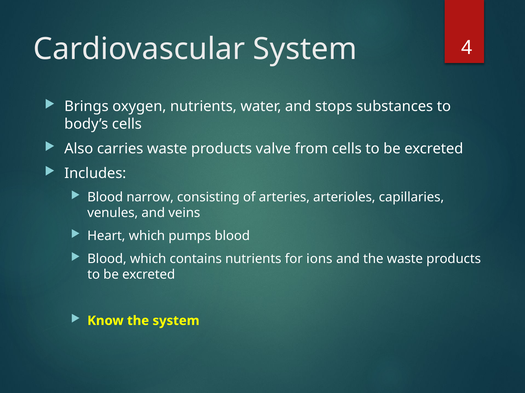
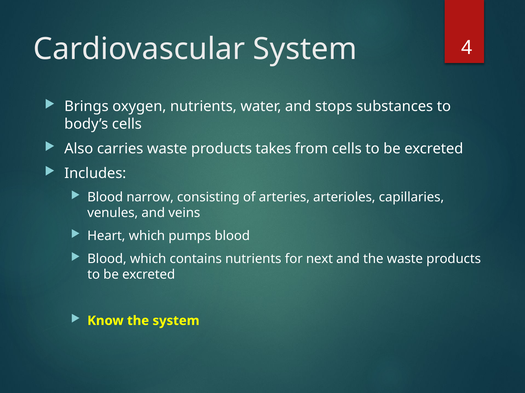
valve: valve -> takes (273, 149)
ions: ions -> next (320, 259)
